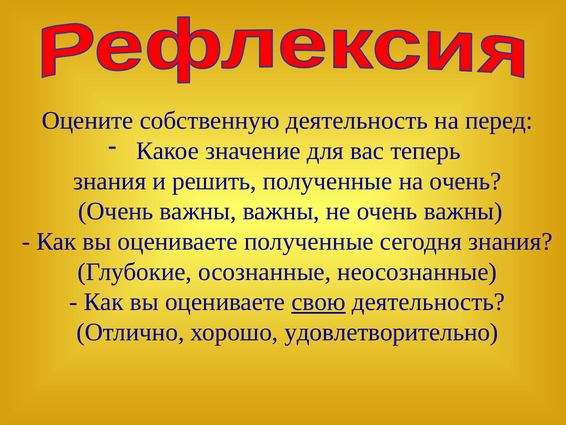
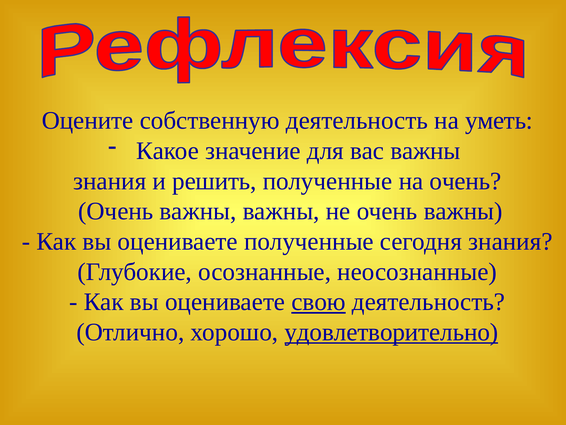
перед: перед -> уметь (499, 120)
вас теперь: теперь -> важны (425, 151)
удовлетворительно underline: none -> present (391, 332)
